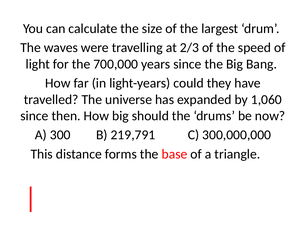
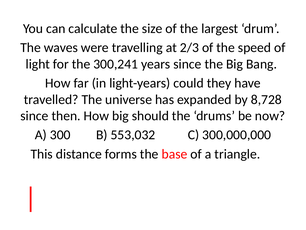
700,000: 700,000 -> 300,241 (116, 64)
1,060: 1,060 -> 8,728 (266, 99)
219,791: 219,791 -> 553,032 (133, 135)
